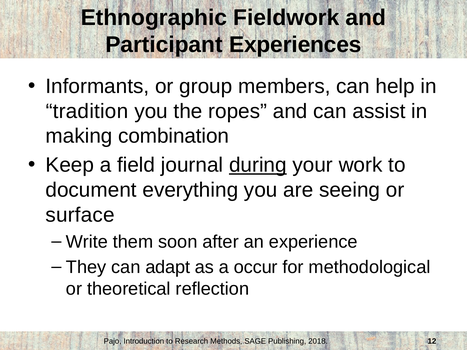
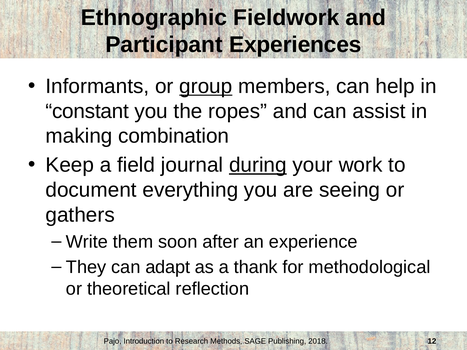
group underline: none -> present (206, 86)
tradition: tradition -> constant (87, 111)
surface: surface -> gathers (80, 215)
occur: occur -> thank (256, 267)
